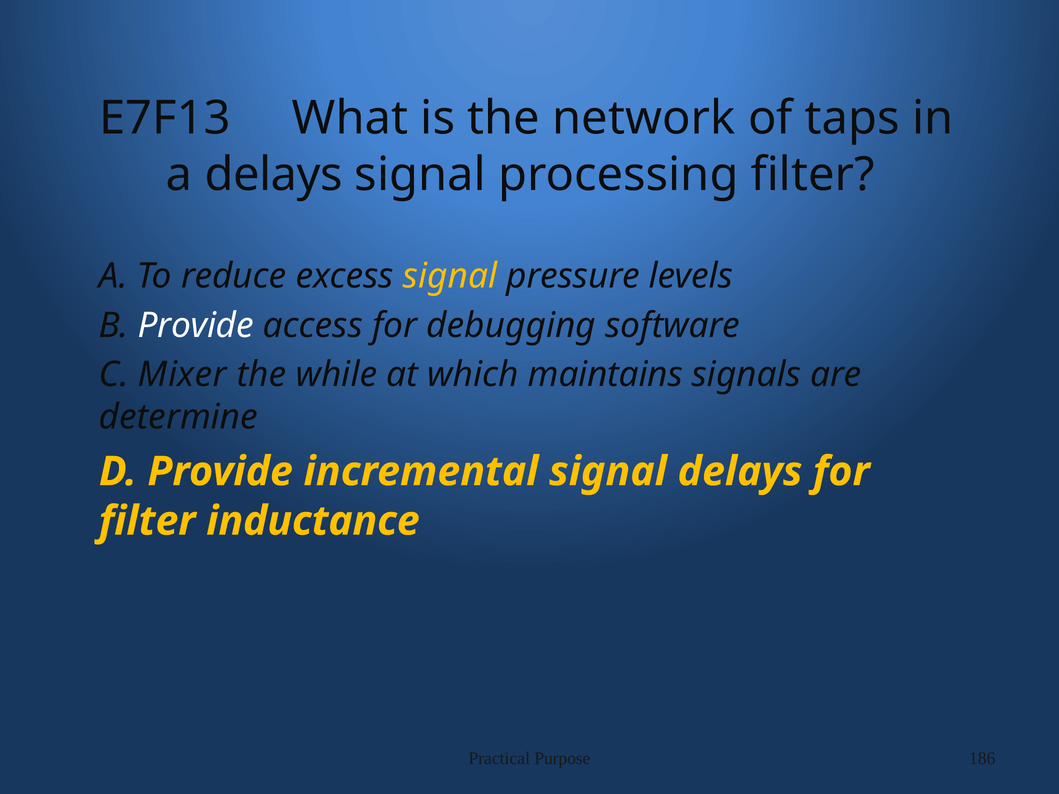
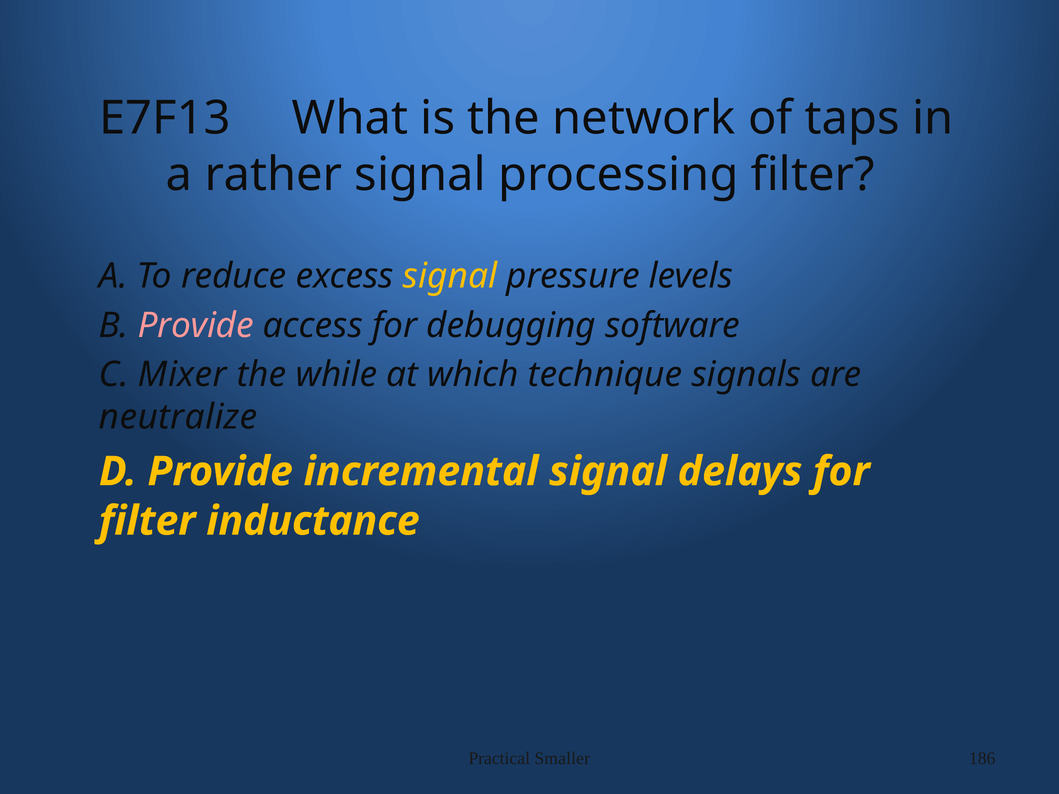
a delays: delays -> rather (273, 175)
Provide colour: white -> pink (196, 325)
maintains: maintains -> technique (605, 375)
determine: determine -> neutralize (178, 417)
Purpose: Purpose -> Smaller (562, 758)
